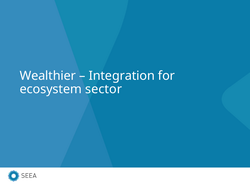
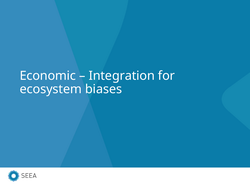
Wealthier: Wealthier -> Economic (48, 75)
sector: sector -> biases (104, 89)
